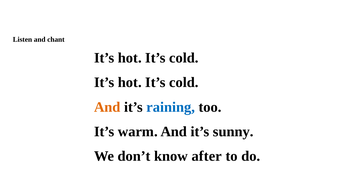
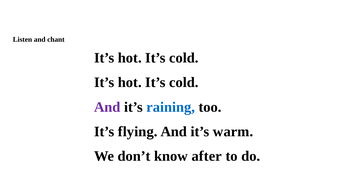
And colour: orange -> purple (107, 107)
warm: warm -> flying (138, 132)
sunny: sunny -> warm (233, 132)
